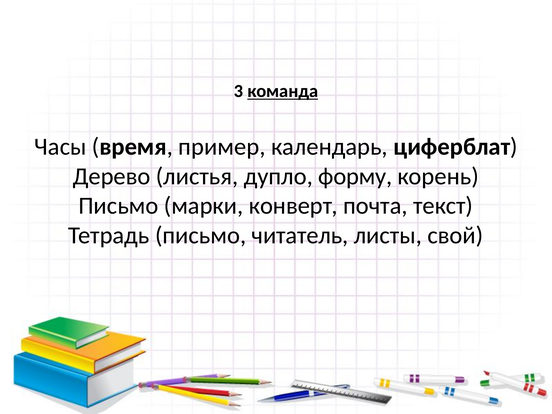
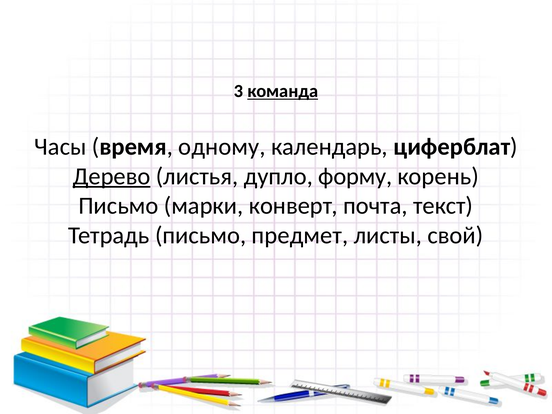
пример: пример -> одному (222, 147)
Дерево underline: none -> present (112, 176)
читатель: читатель -> предмет (300, 235)
